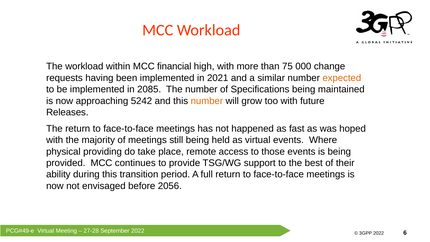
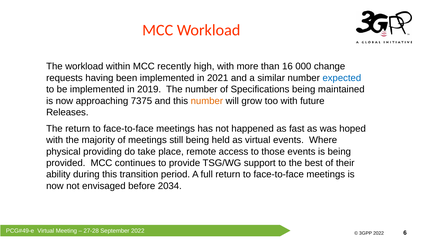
financial: financial -> recently (174, 66)
75: 75 -> 16 (287, 66)
expected colour: orange -> blue (342, 78)
2085: 2085 -> 2019 (149, 89)
5242: 5242 -> 7375 (141, 101)
2056: 2056 -> 2034 (170, 186)
